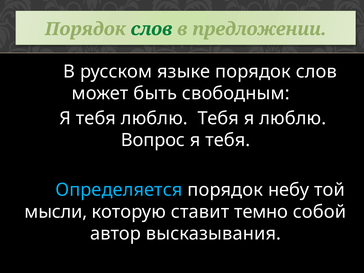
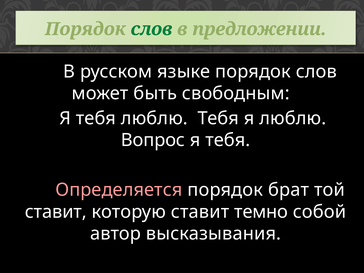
Определяется colour: light blue -> pink (119, 190)
небу: небу -> брат (289, 190)
мысли: мысли -> ставит (56, 212)
